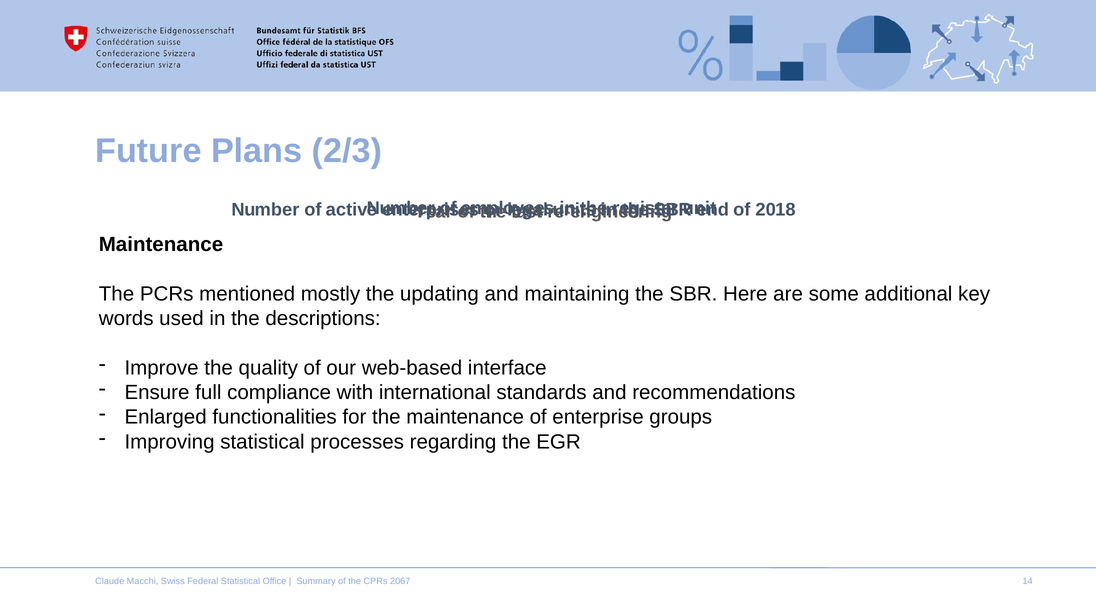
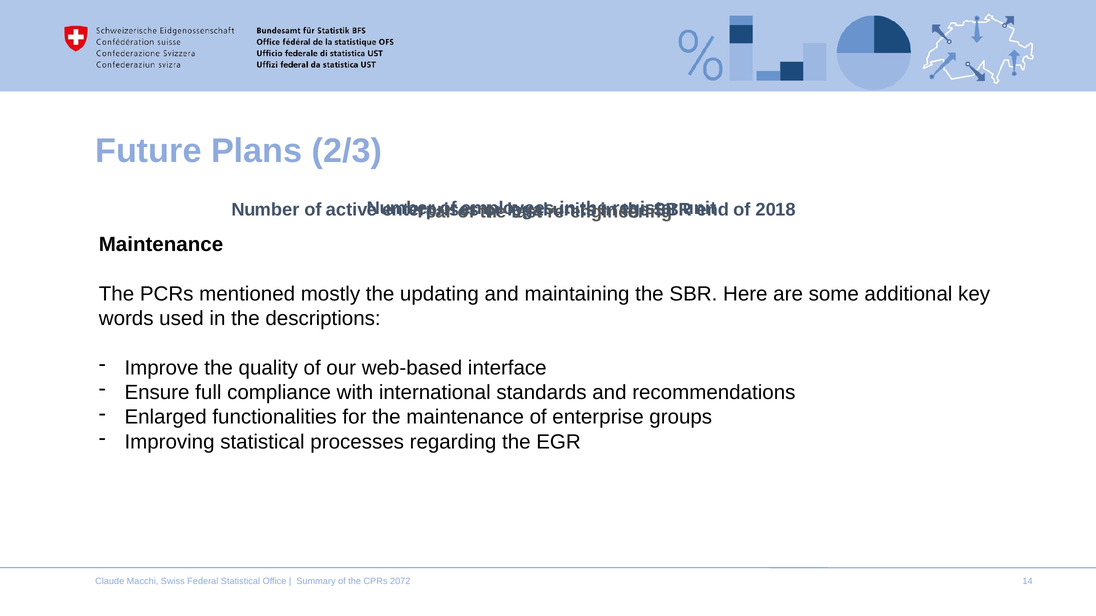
2067: 2067 -> 2072 (400, 582)
